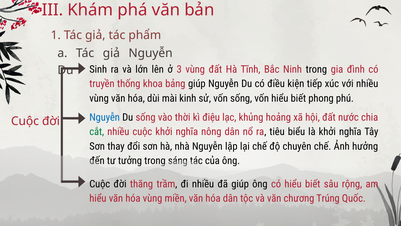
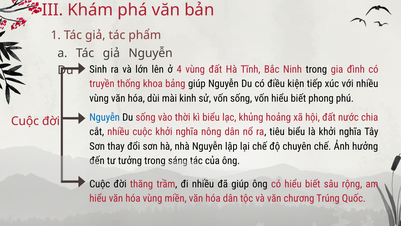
3: 3 -> 4 (179, 69)
kì điệu: điệu -> biểu (211, 117)
cắt colour: green -> black (97, 132)
